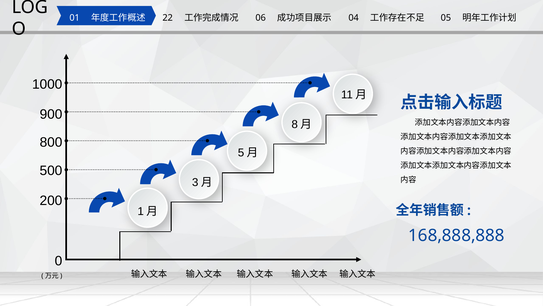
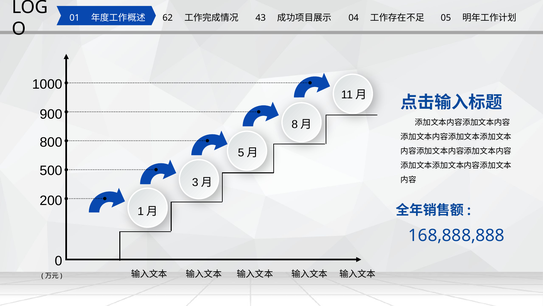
22: 22 -> 62 (168, 18)
06: 06 -> 43 (261, 18)
